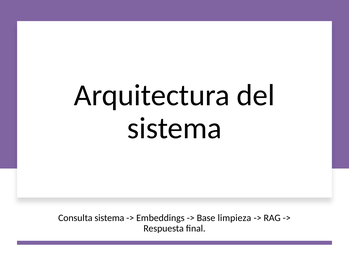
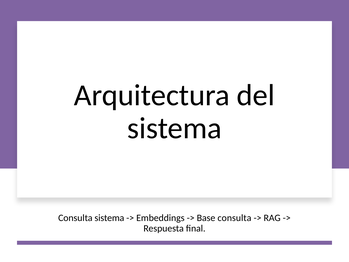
Base limpieza: limpieza -> consulta (234, 218)
